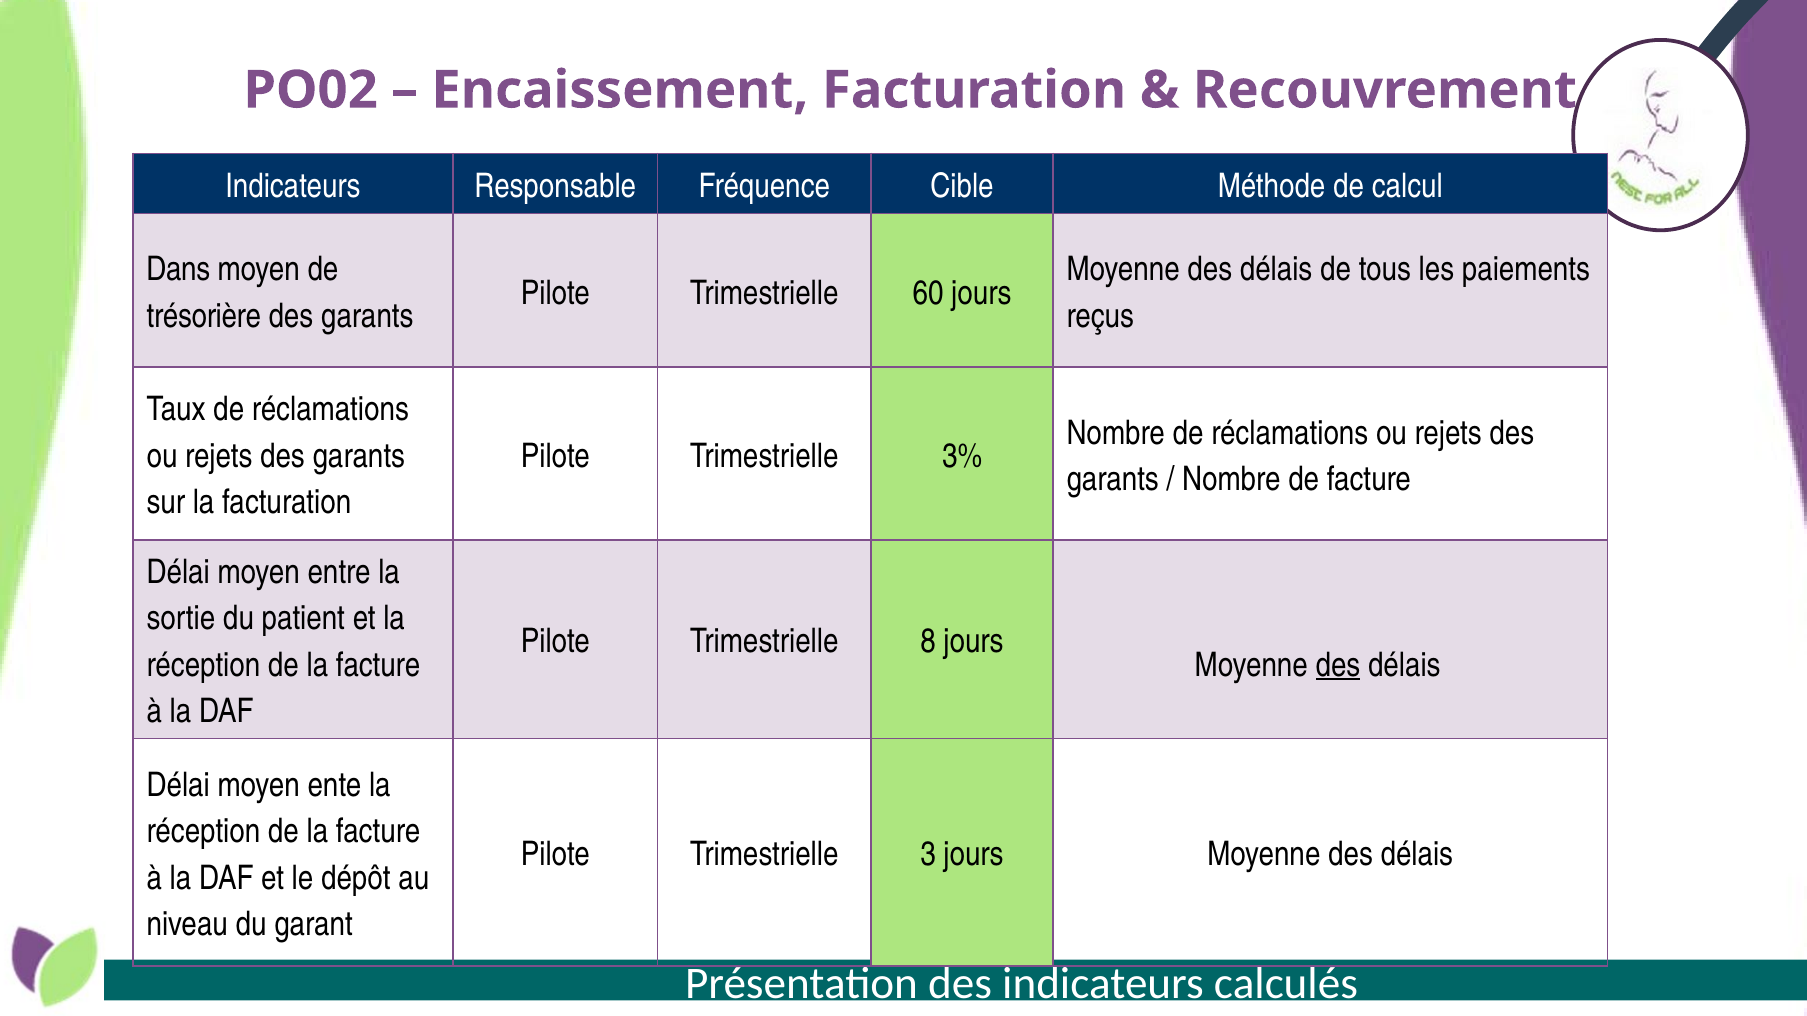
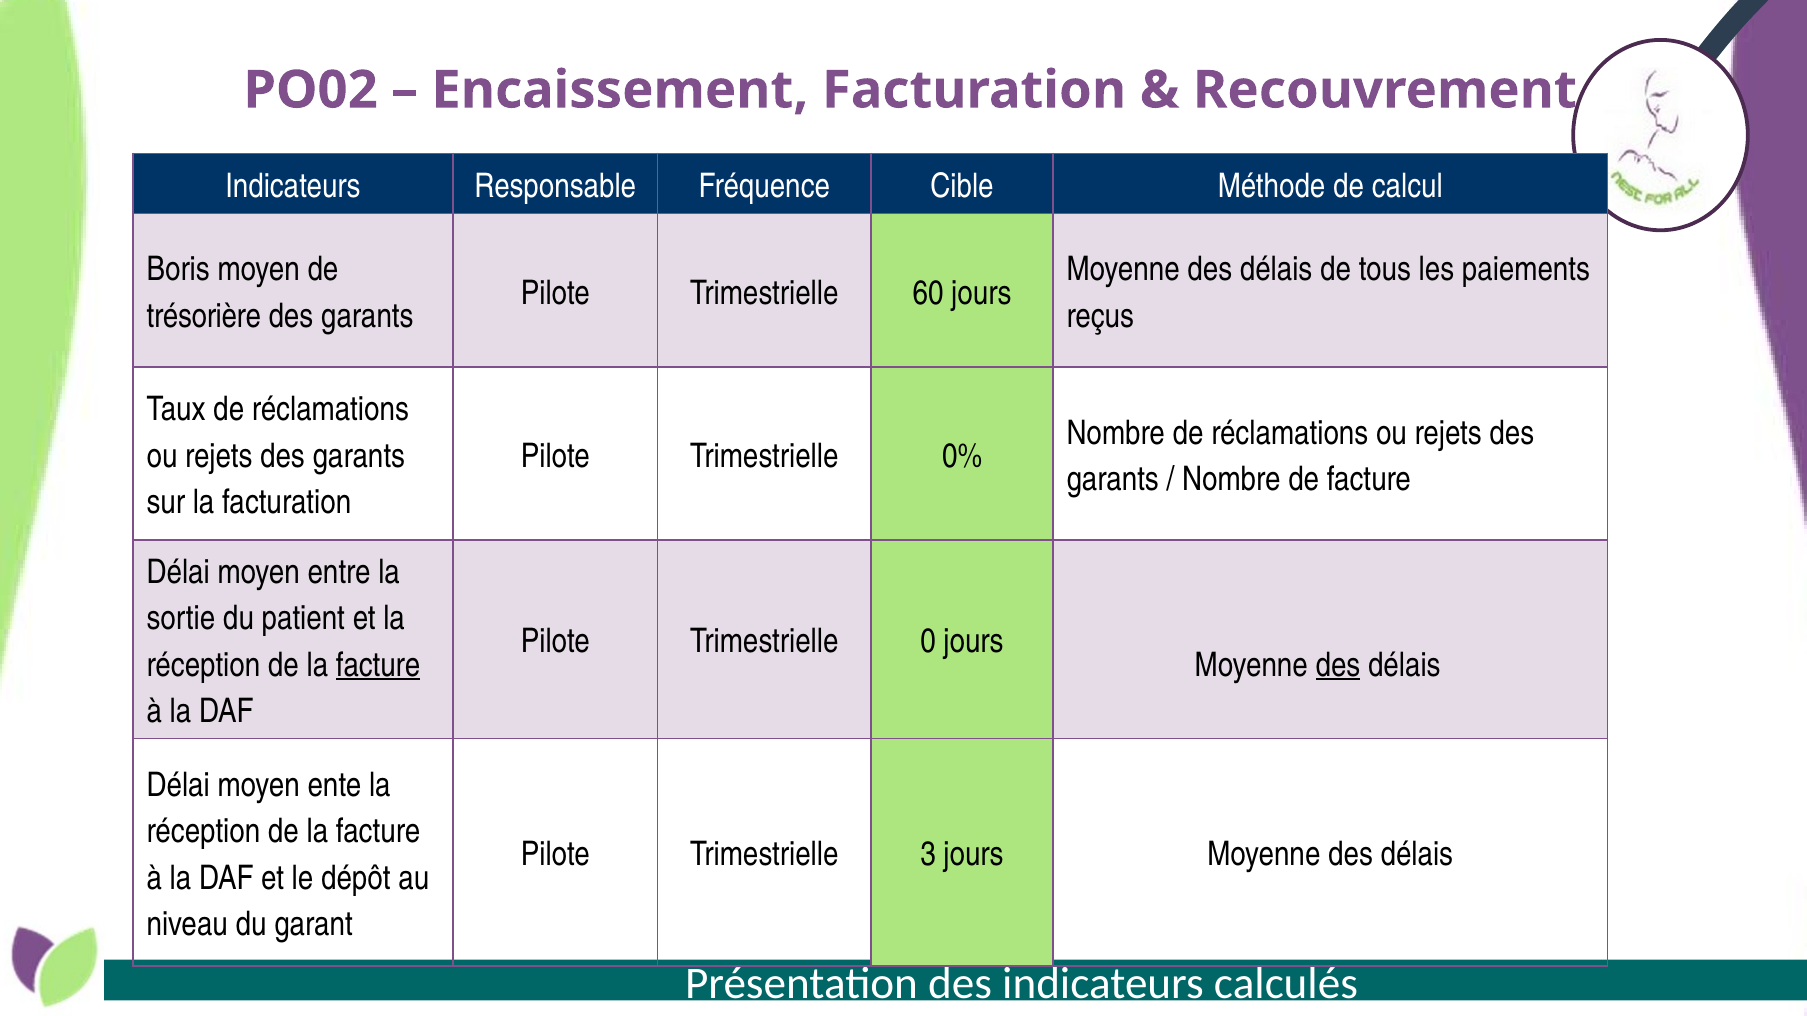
Dans: Dans -> Boris (178, 270)
3%: 3% -> 0% (962, 456)
8: 8 -> 0 (928, 642)
facture underline: none -> present (378, 665)
